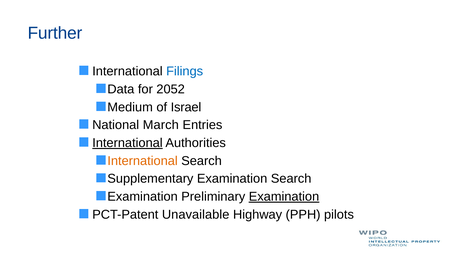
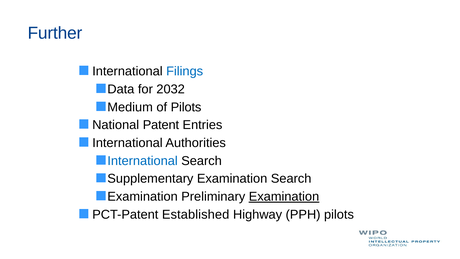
2052: 2052 -> 2032 (171, 89)
of Israel: Israel -> Pilots (186, 107)
March: March -> Patent (161, 125)
International underline: present -> none (127, 143)
International colour: orange -> blue (143, 161)
Unavailable: Unavailable -> Established (196, 214)
